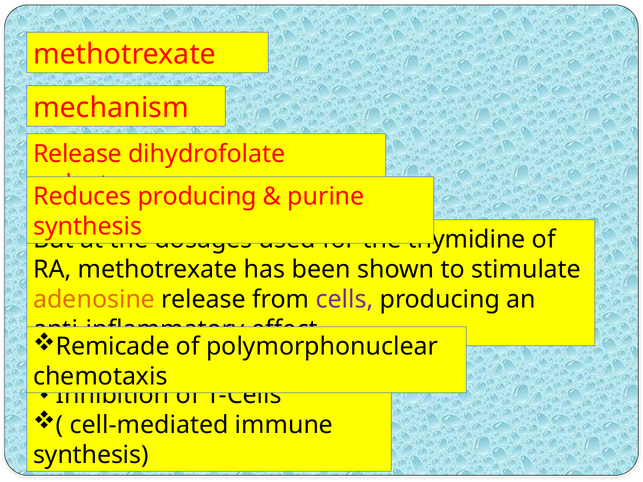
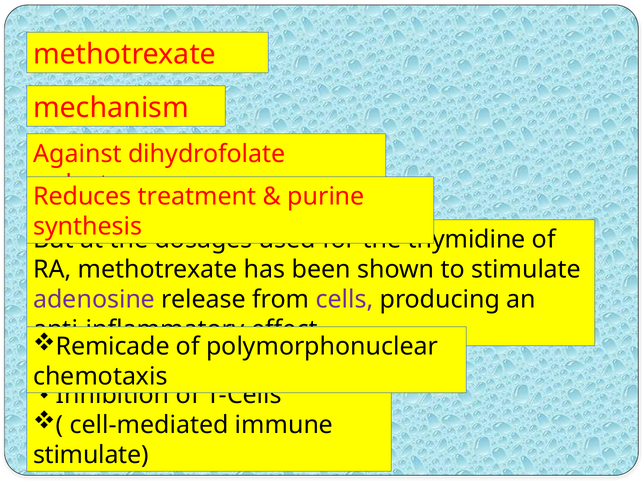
Release: Release -> Against (77, 154)
producing: producing -> treatment (197, 197)
adenosine colour: orange -> purple (94, 300)
synthesis: synthesis -> stimulate (91, 455)
